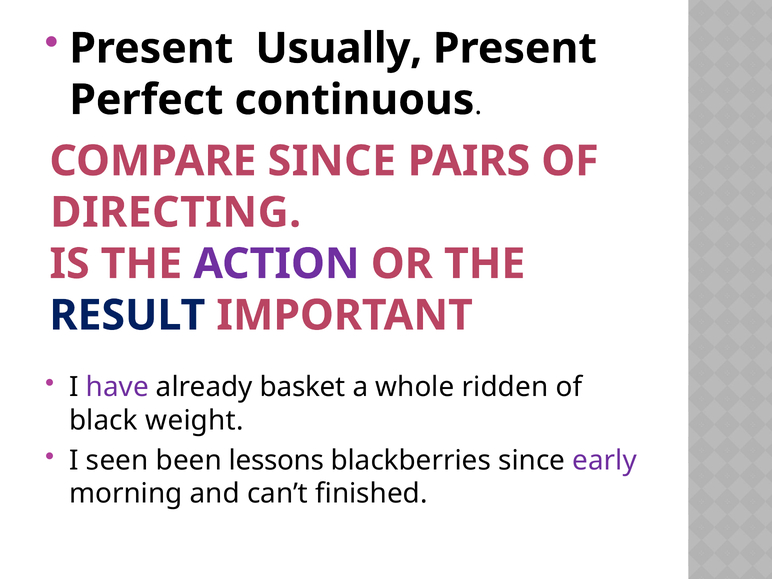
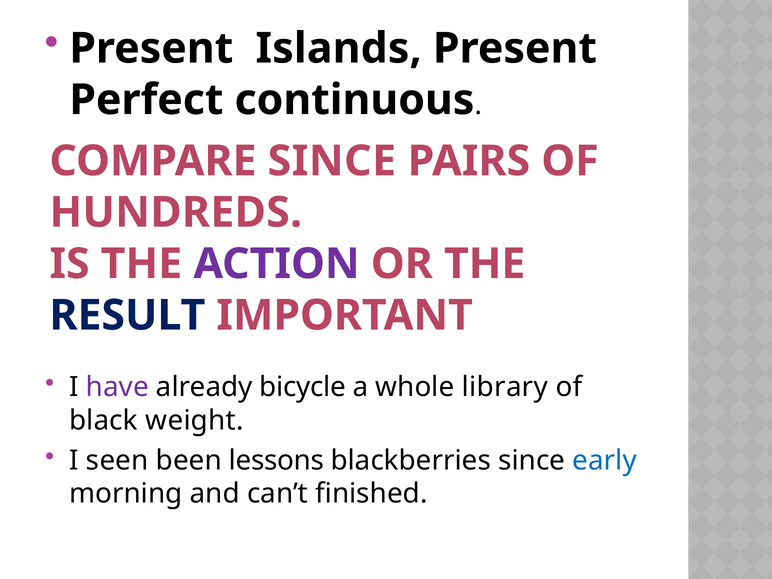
Usually: Usually -> Islands (339, 48)
DIRECTING: DIRECTING -> HUNDREDS (176, 213)
basket: basket -> bicycle (303, 387)
ridden: ridden -> library (505, 387)
early colour: purple -> blue (605, 460)
